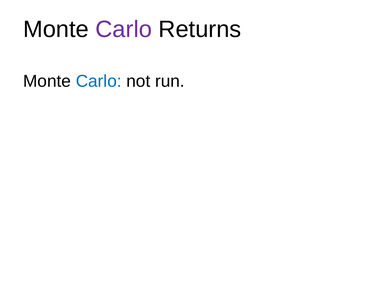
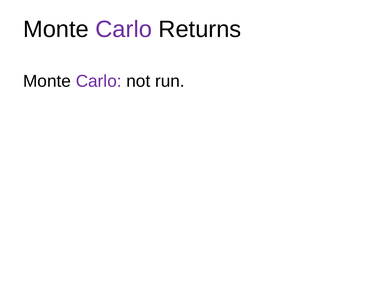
Carlo colour: blue -> purple (99, 81)
